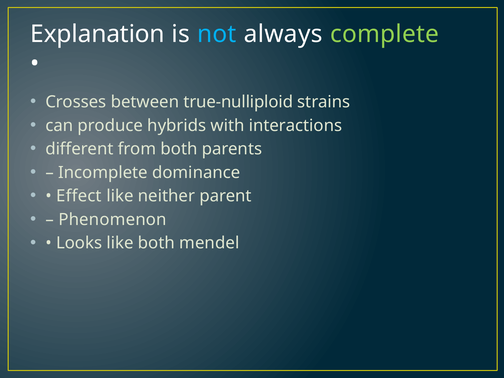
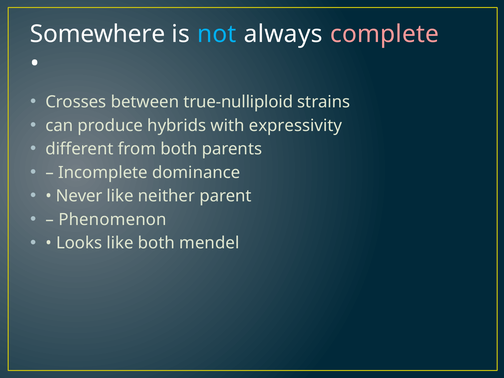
Explanation: Explanation -> Somewhere (98, 34)
complete colour: light green -> pink (385, 34)
interactions: interactions -> expressivity (295, 125)
Effect: Effect -> Never (79, 196)
